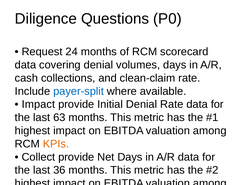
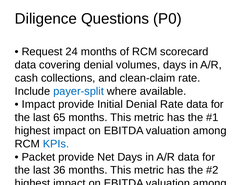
63: 63 -> 65 (59, 118)
KPIs colour: orange -> blue (56, 144)
Collect: Collect -> Packet (38, 157)
